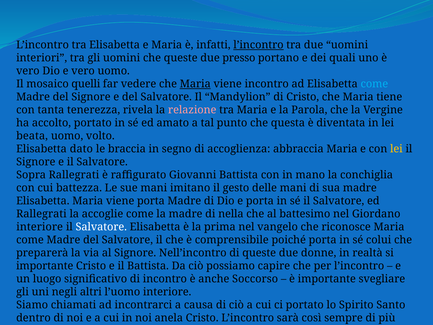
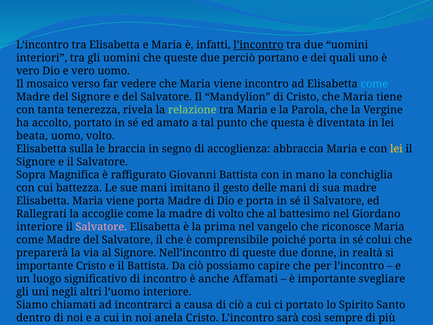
presso: presso -> perciò (239, 58)
quelli: quelli -> verso (86, 84)
Maria underline: present -> none (195, 84)
relazione colour: pink -> light green (192, 110)
dato: dato -> sulla (81, 149)
Sopra Rallegrati: Rallegrati -> Magnifica (74, 175)
di nella: nella -> volto (231, 214)
Salvatore colour: white -> pink (101, 227)
Soccorso: Soccorso -> Affamati (255, 279)
